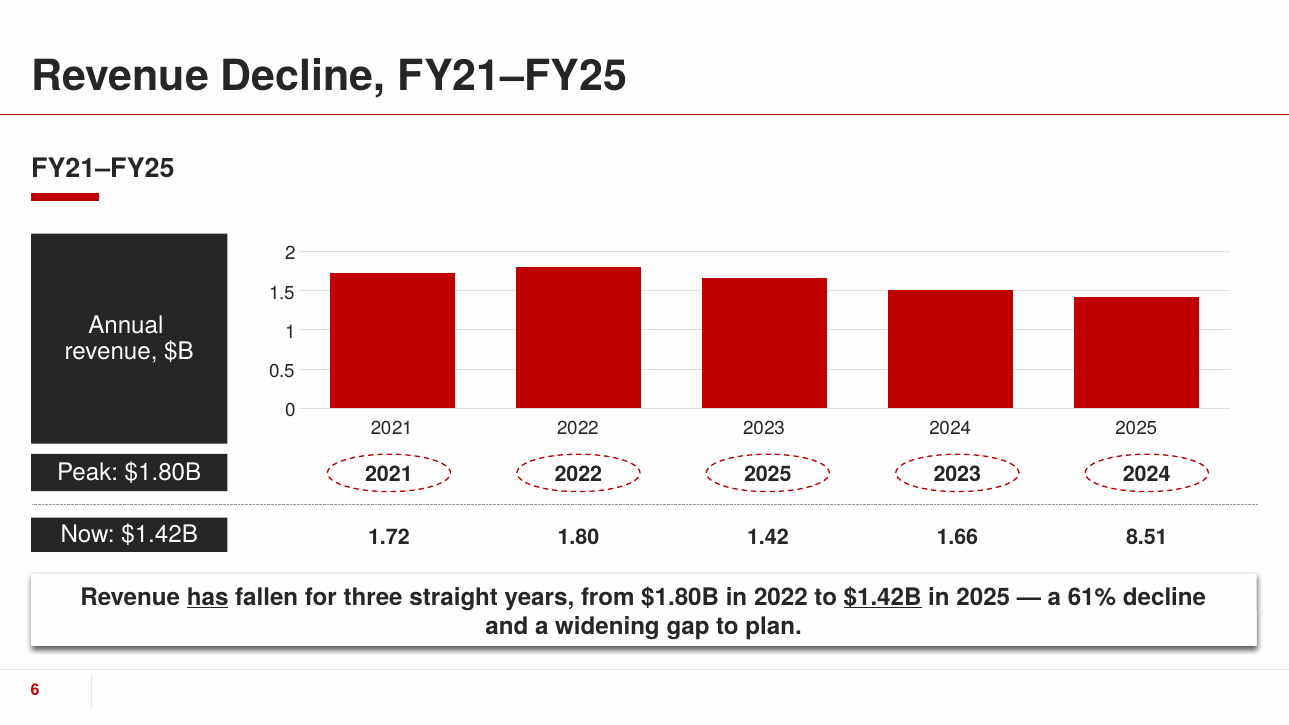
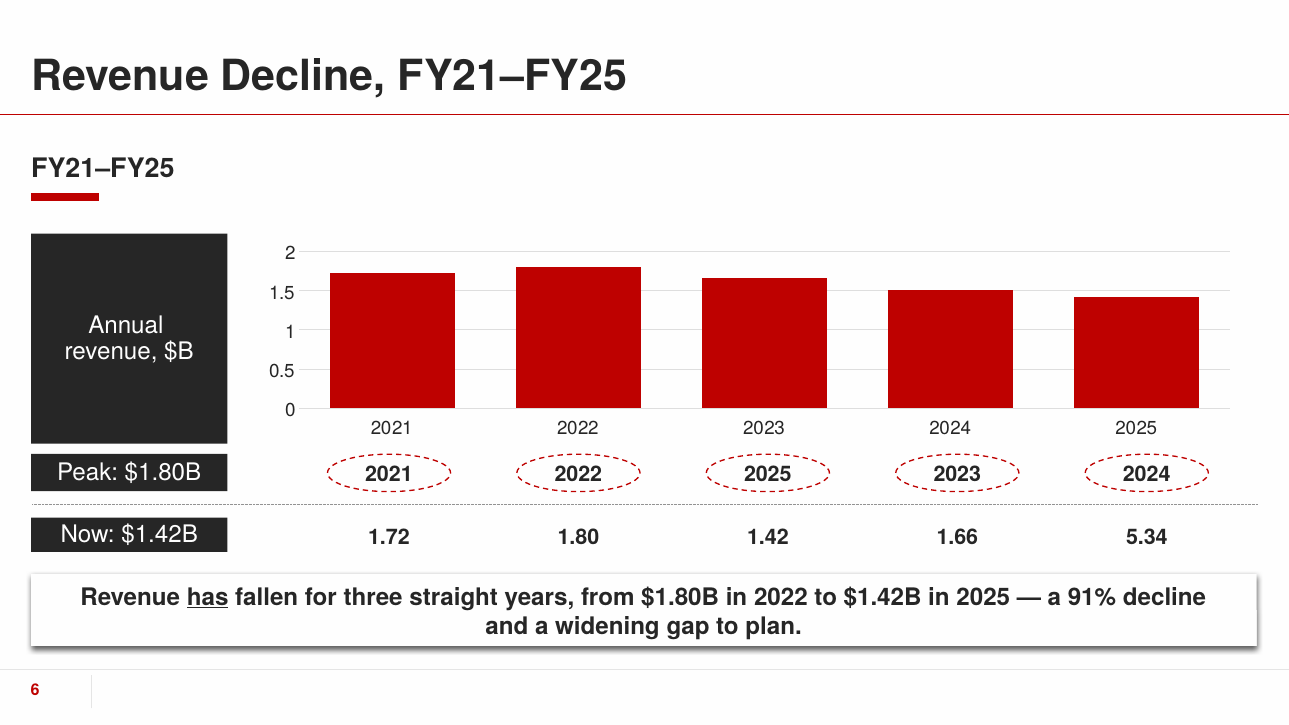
8.51: 8.51 -> 5.34 (1147, 537)
$1.42B underline: present -> none (883, 597)
61%: 61% -> 91% (1092, 597)
